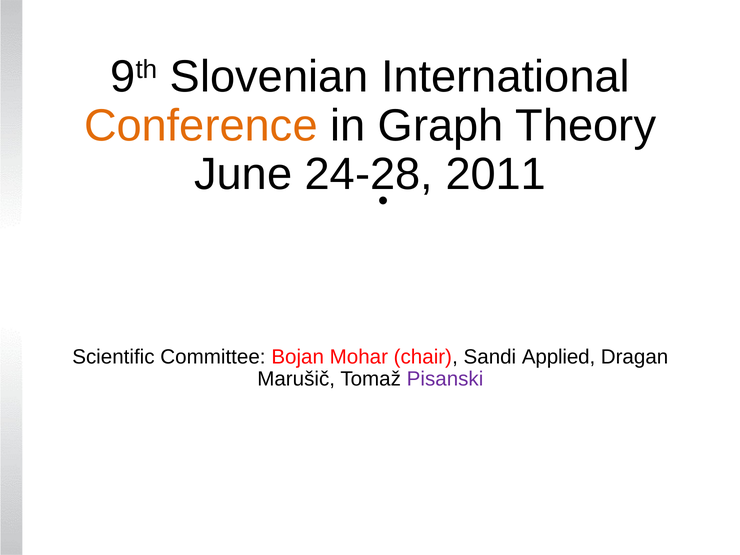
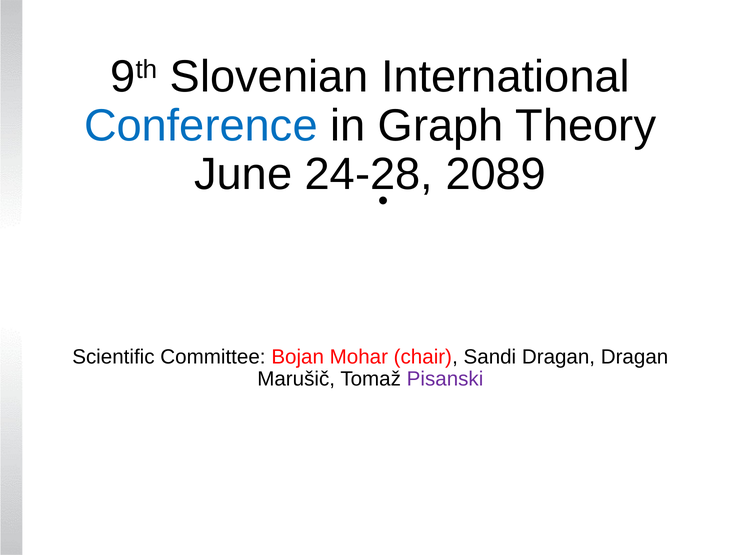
Conference colour: orange -> blue (201, 126)
2011: 2011 -> 2089 (496, 175)
Sandi Applied: Applied -> Dragan (558, 357)
